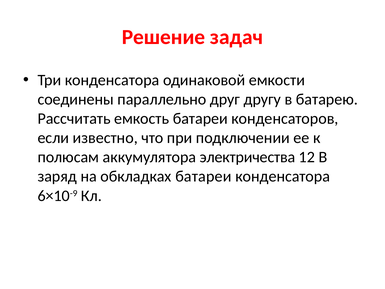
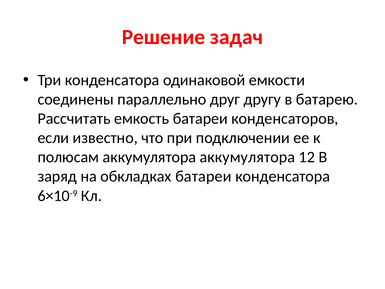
аккумулятора электричества: электричества -> аккумулятора (247, 157)
